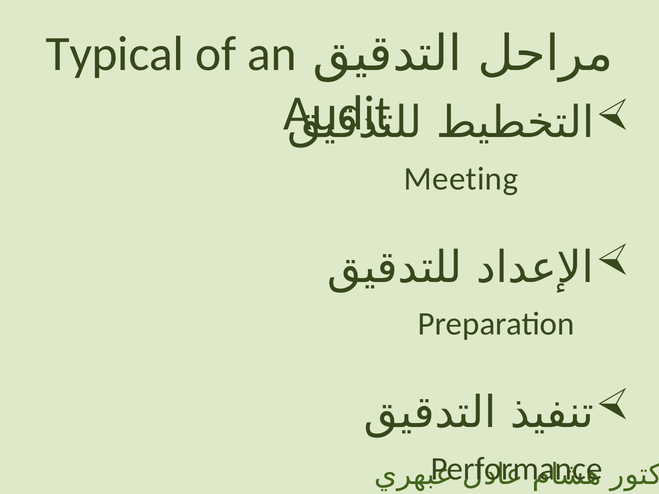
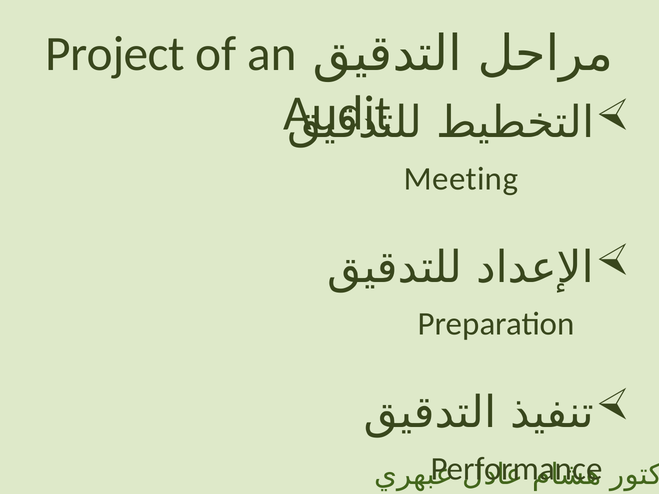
Typical: Typical -> Project (115, 54)
